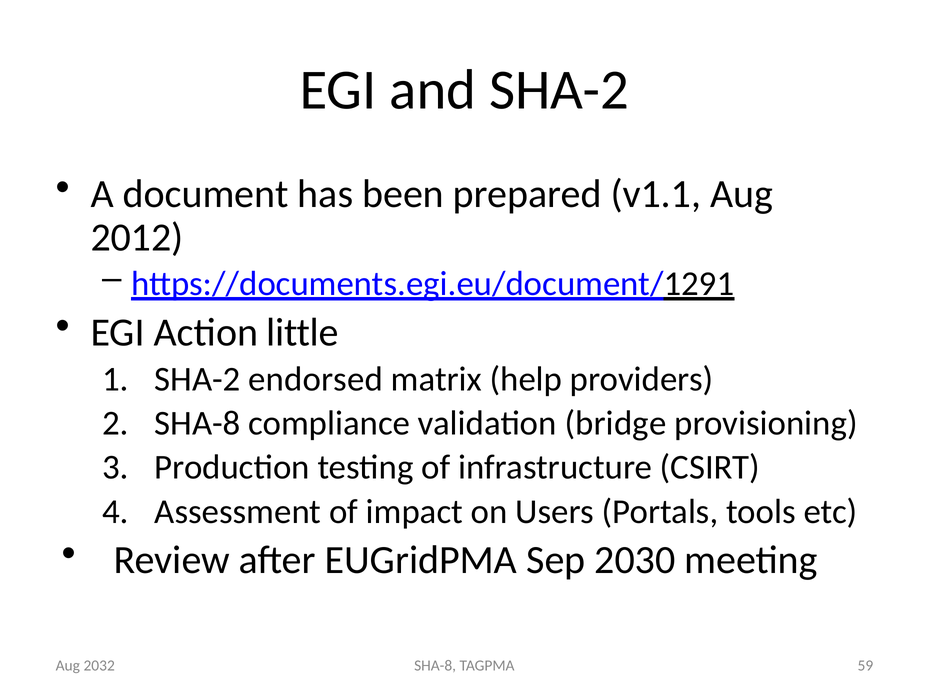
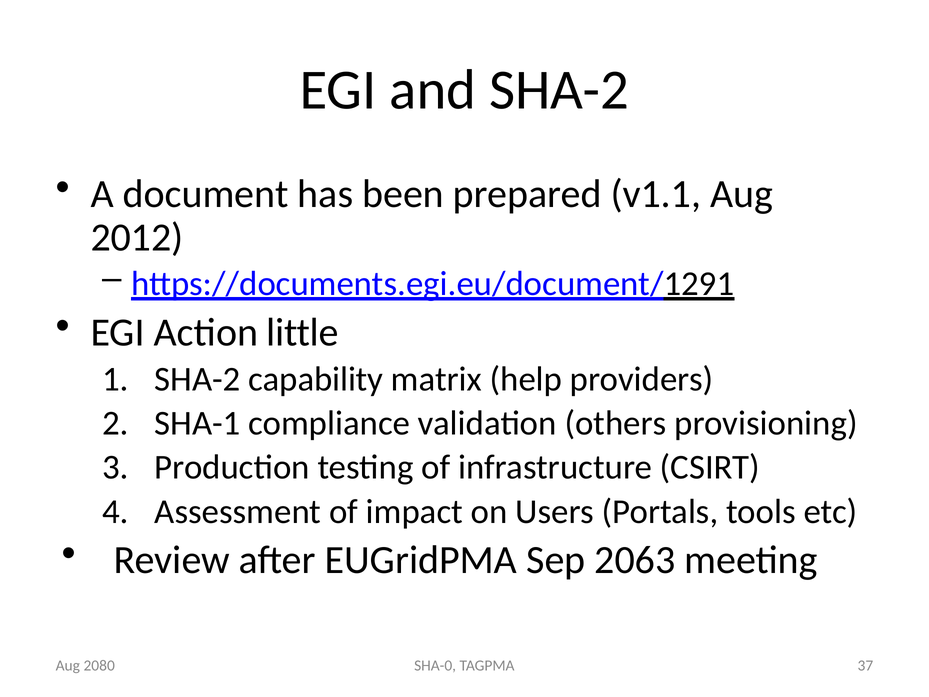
endorsed: endorsed -> capability (316, 379)
SHA-8: SHA-8 -> SHA-1 (197, 423)
bridge: bridge -> others (616, 423)
2030: 2030 -> 2063 (635, 560)
SHA-8: SHA-8 -> SHA-0 (435, 665)
59: 59 -> 37 (865, 665)
2032: 2032 -> 2080 (99, 665)
